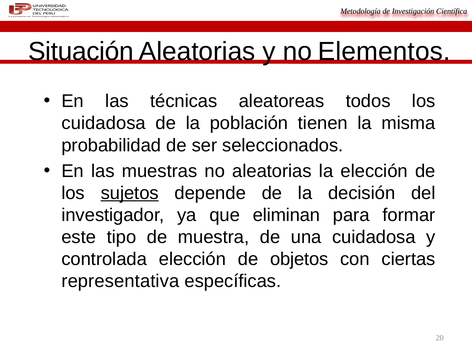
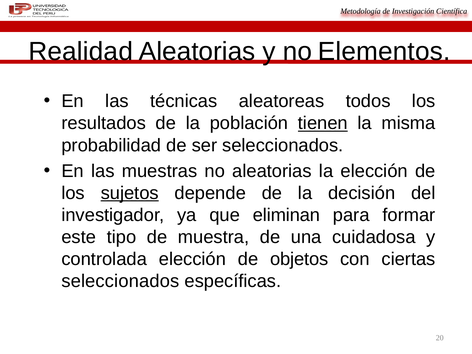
Situación: Situación -> Realidad (81, 51)
cuidadosa: cuidadosa -> resultados (104, 123)
tienen underline: none -> present (323, 123)
representativa: representativa -> seleccionados (120, 281)
